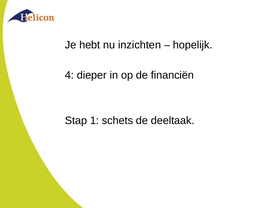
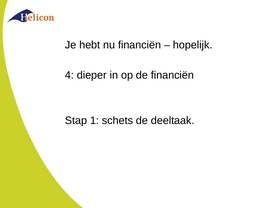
nu inzichten: inzichten -> financiën (140, 45)
